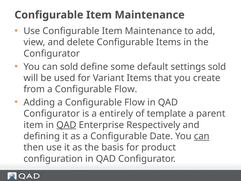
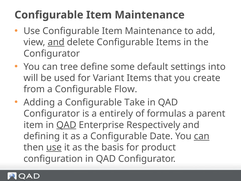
and underline: none -> present (56, 42)
can sold: sold -> tree (69, 67)
settings sold: sold -> into (217, 67)
Adding a Configurable Flow: Flow -> Take (135, 102)
template: template -> formulas (166, 114)
use underline: none -> present (54, 147)
